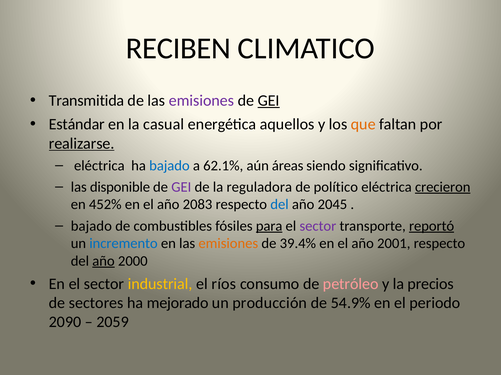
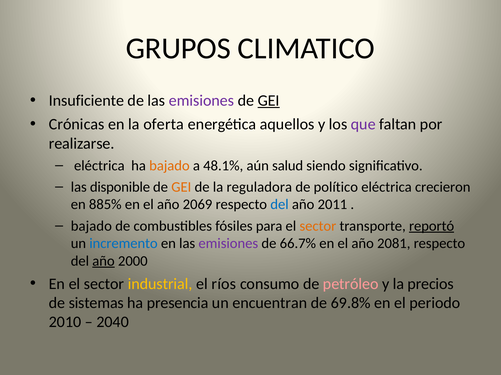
RECIBEN: RECIBEN -> GRUPOS (178, 48)
Transmitida: Transmitida -> Insuficiente (86, 101)
Estándar: Estándar -> Crónicas (77, 125)
casual: casual -> oferta (164, 125)
que colour: orange -> purple (363, 125)
realizarse underline: present -> none (82, 144)
bajado colour: blue -> orange (169, 166)
62.1%: 62.1% -> 48.1% (223, 166)
áreas: áreas -> salud (288, 166)
GEI colour: purple -> orange (181, 187)
crecieron underline: present -> none (443, 187)
452%: 452% -> 885% (105, 205)
2083: 2083 -> 2069 (198, 205)
2045: 2045 -> 2011 (332, 205)
para underline: present -> none (269, 226)
sector colour: purple -> orange (318, 226)
emisiones colour: orange -> purple (228, 244)
39.4%: 39.4% -> 66.7% (298, 244)
2001: 2001 -> 2081 (394, 244)
sectores: sectores -> sistemas (96, 304)
mejorado: mejorado -> presencia (178, 304)
producción: producción -> encuentran (270, 304)
54.9%: 54.9% -> 69.8% (351, 304)
2090: 2090 -> 2010 (65, 323)
2059: 2059 -> 2040 (113, 323)
